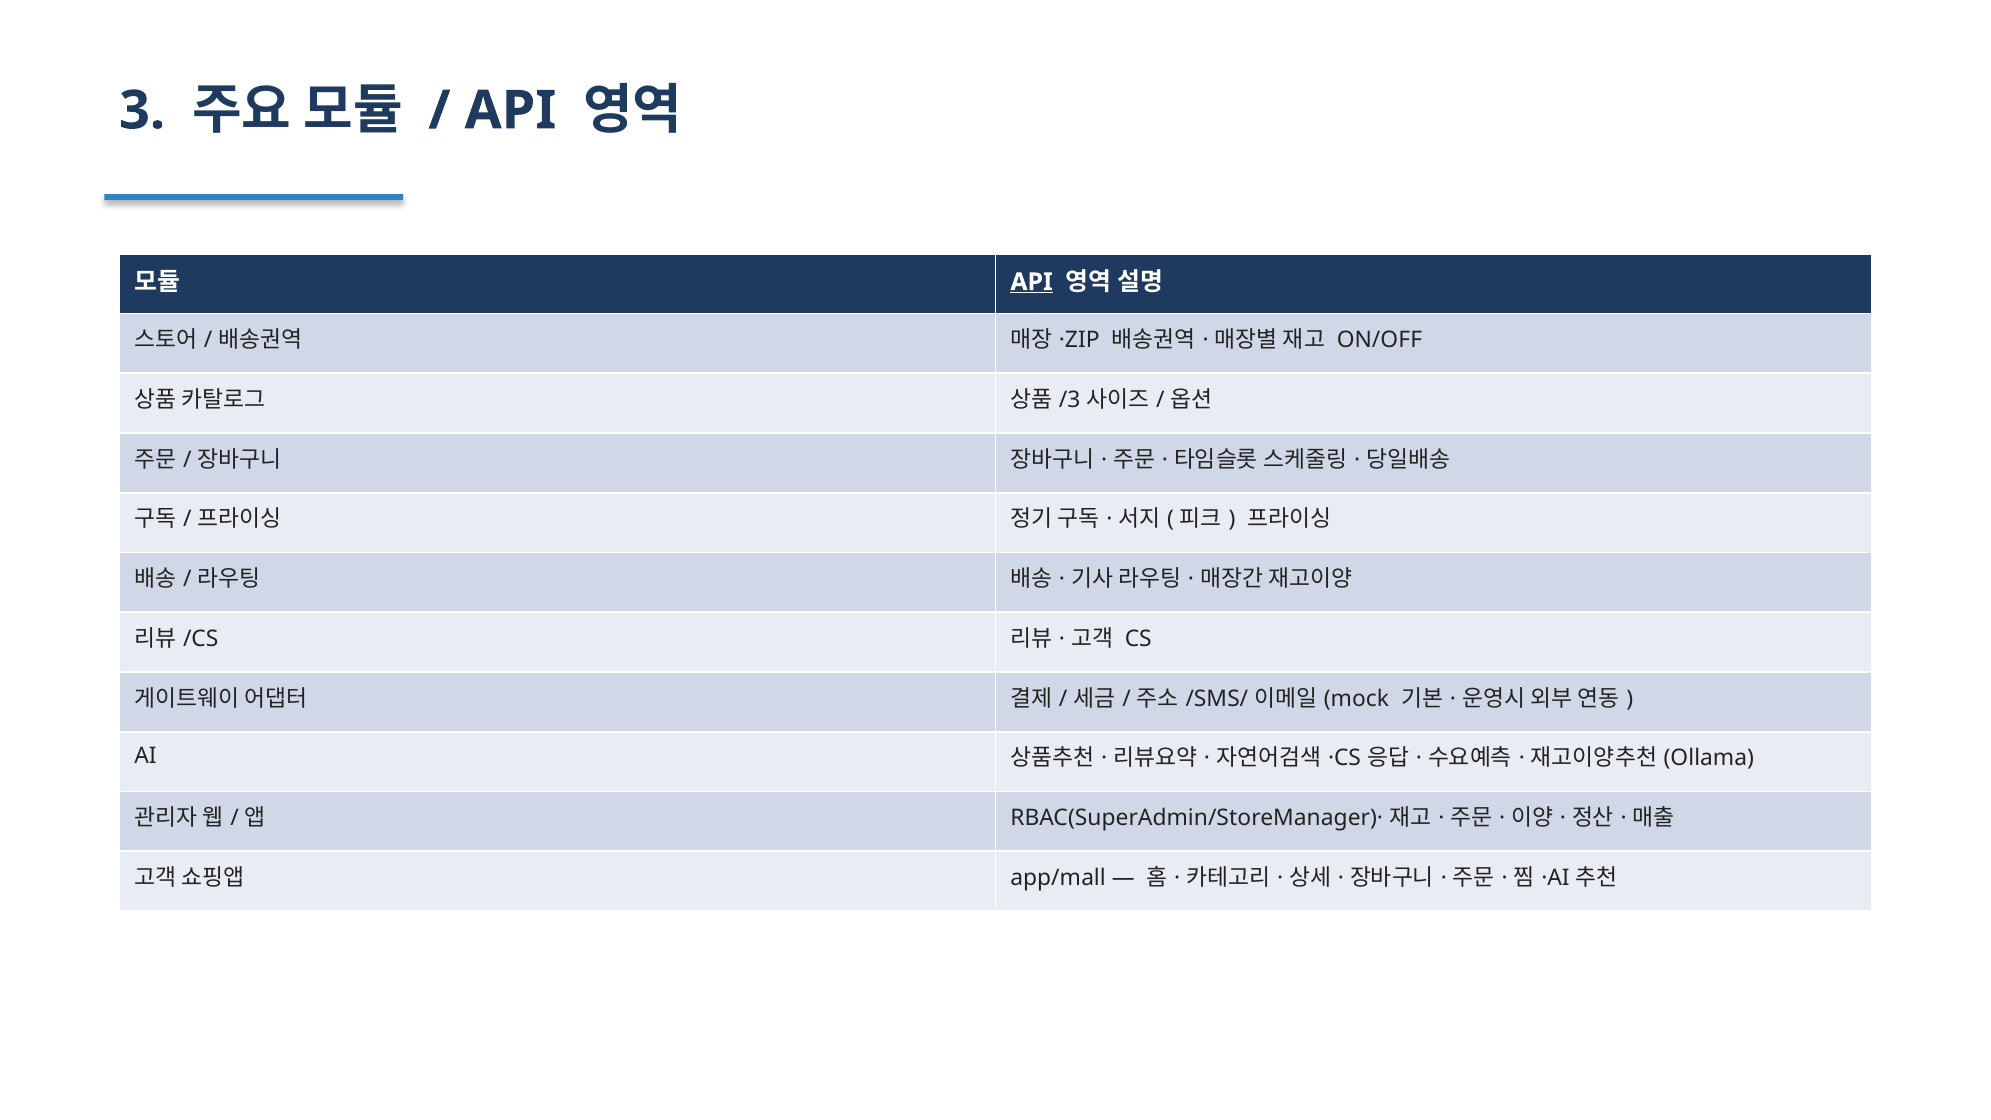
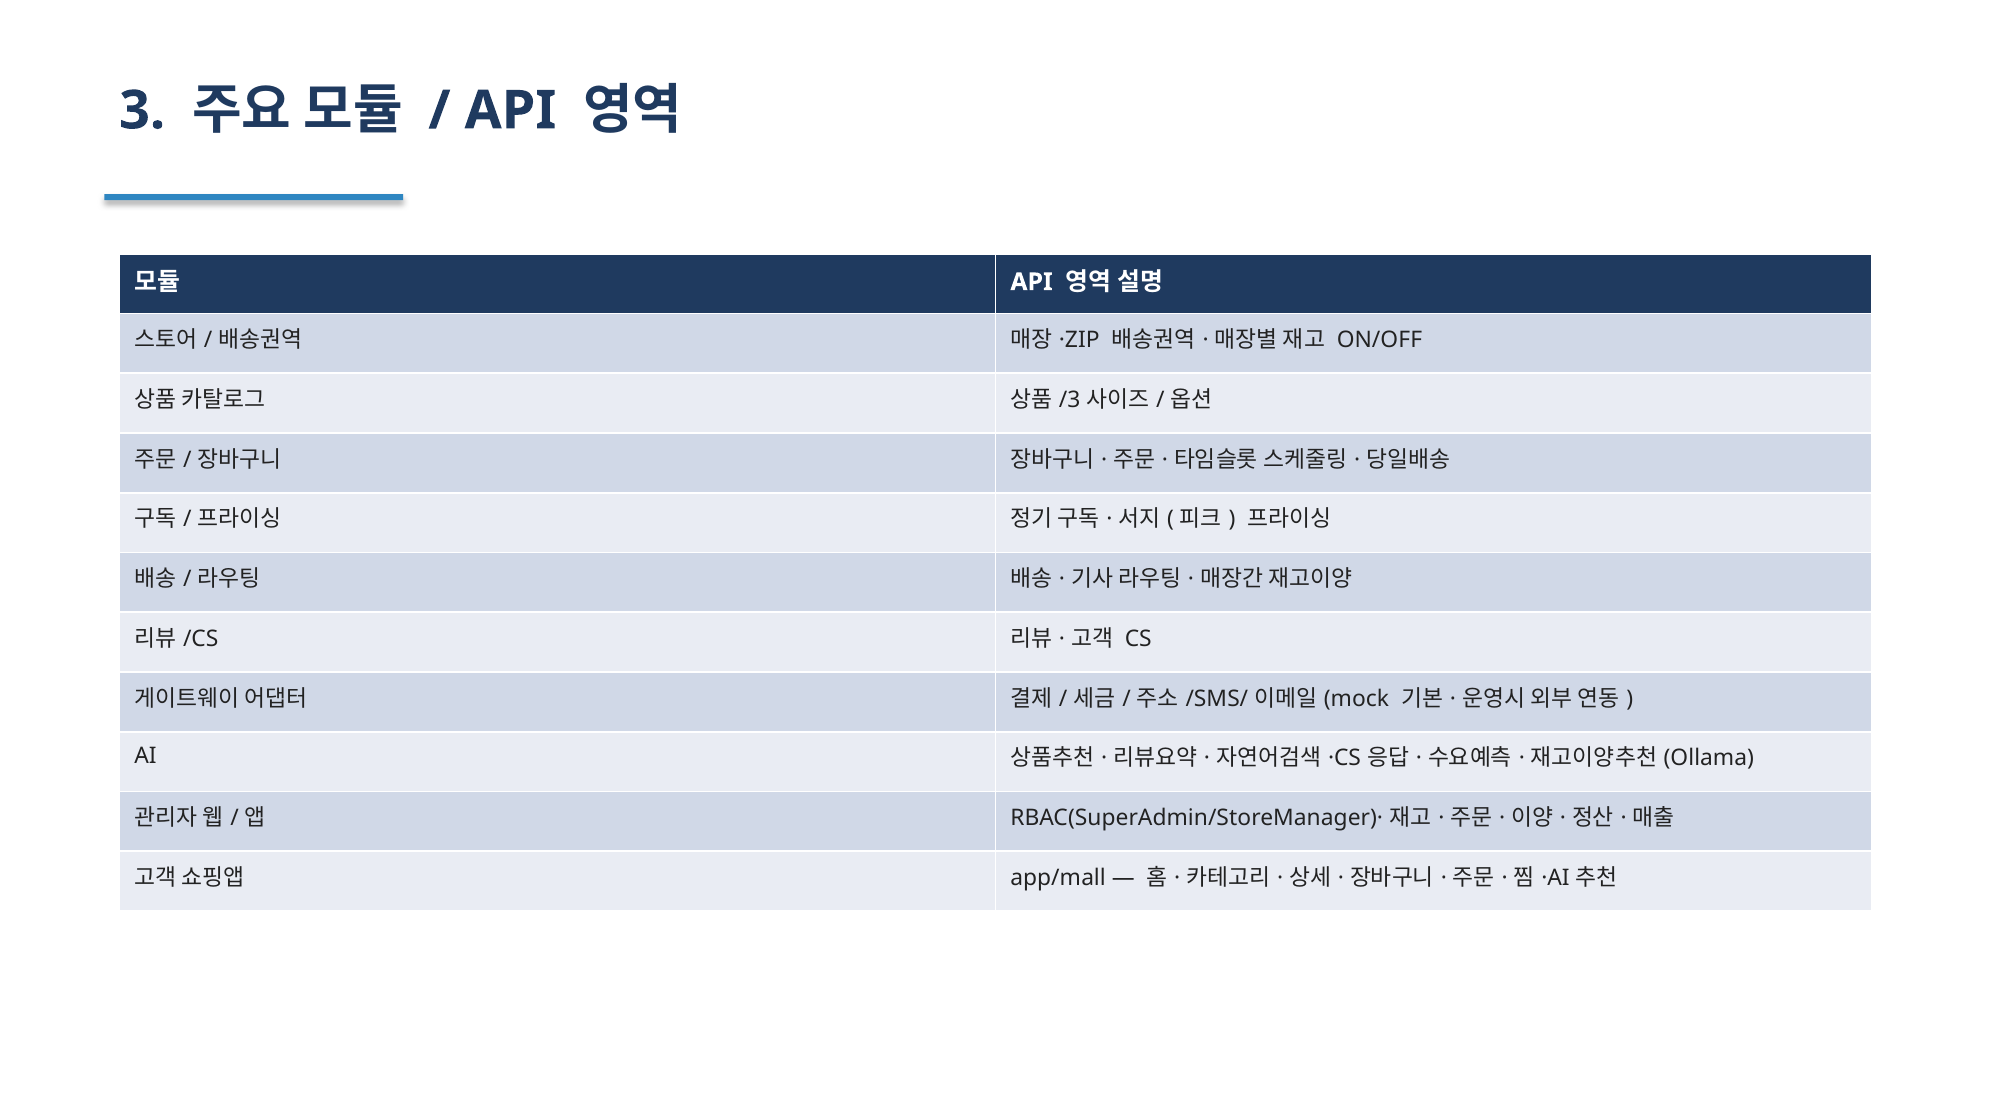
API underline: present -> none (1032, 282)
